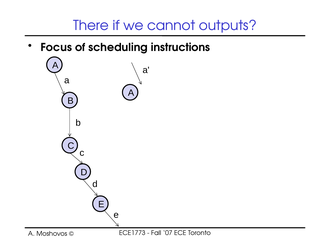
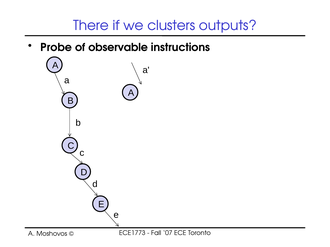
cannot: cannot -> clusters (171, 26)
Focus: Focus -> Probe (56, 48)
scheduling: scheduling -> observable (118, 48)
